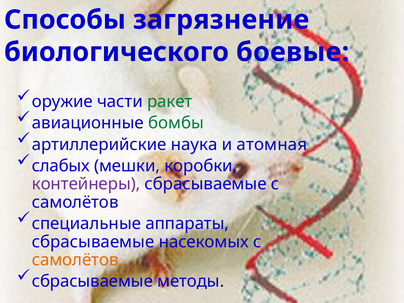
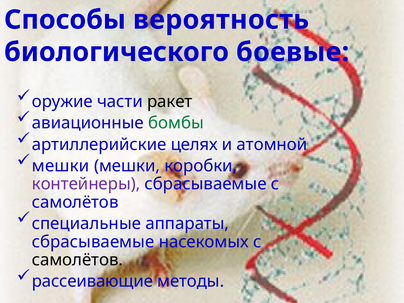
загрязнение: загрязнение -> вероятность (221, 20)
ракет colour: green -> black (170, 102)
наука: наука -> целях (194, 144)
атомная: атомная -> атомной (272, 144)
слабых: слабых -> мешки (61, 166)
самолётов colour: orange -> black (77, 260)
сбрасываемые: сбрасываемые -> рассеивающие (92, 281)
